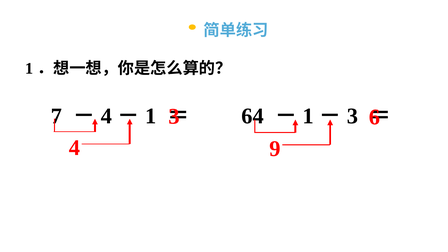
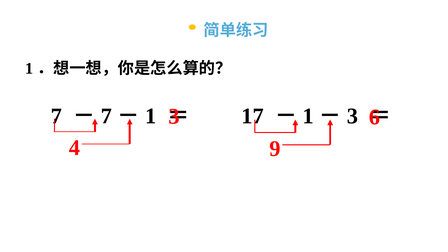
4: 4 -> 7 (106, 116)
64: 64 -> 17 (253, 116)
